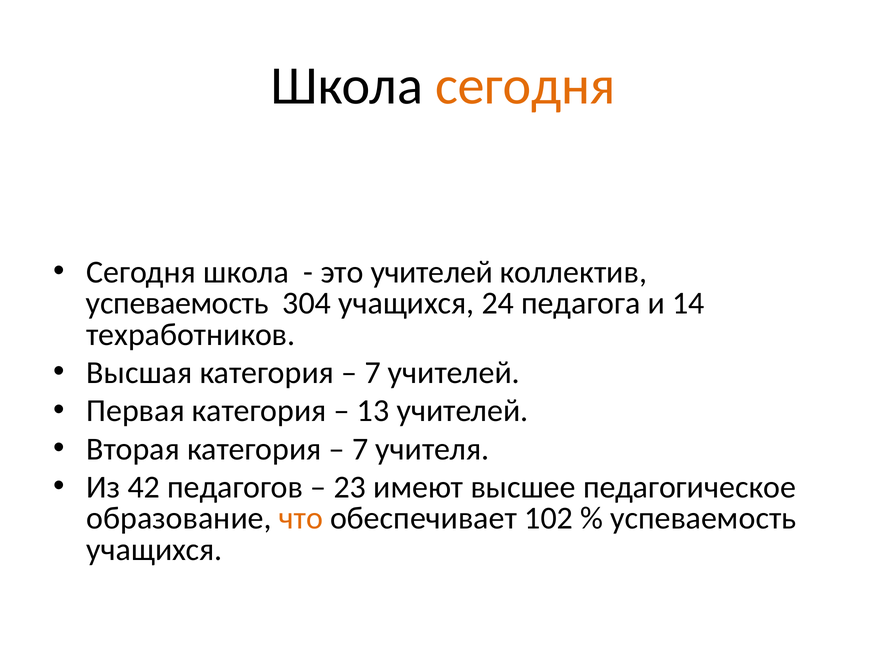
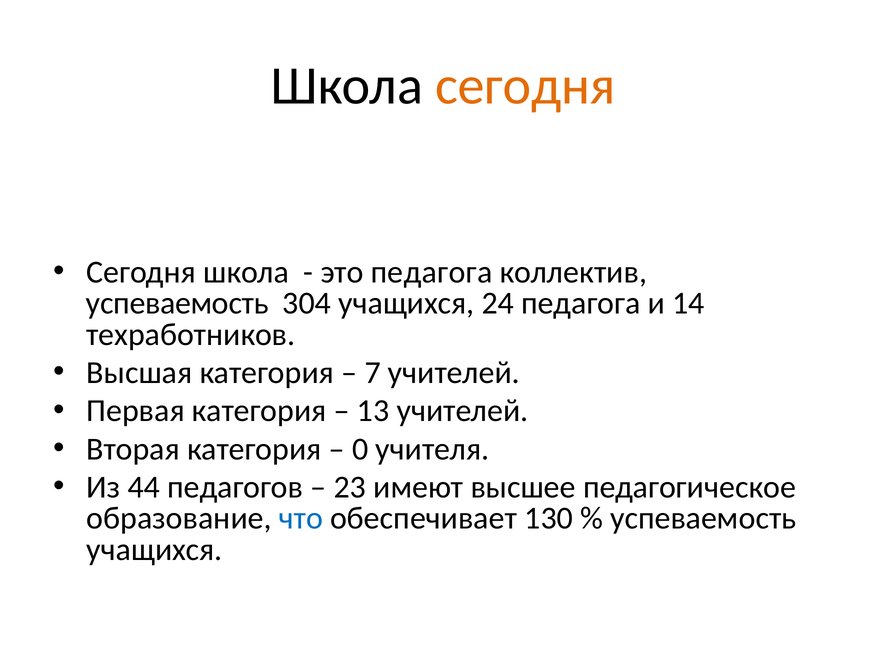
это учителей: учителей -> педагога (431, 272)
7: 7 -> 0 (360, 449)
42: 42 -> 44 (144, 487)
что colour: orange -> blue (301, 518)
102: 102 -> 130 (549, 518)
